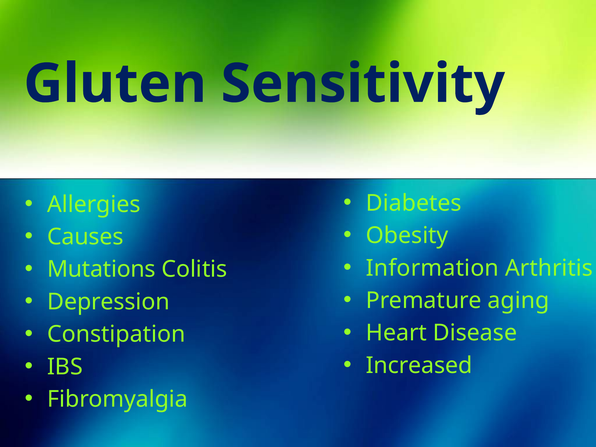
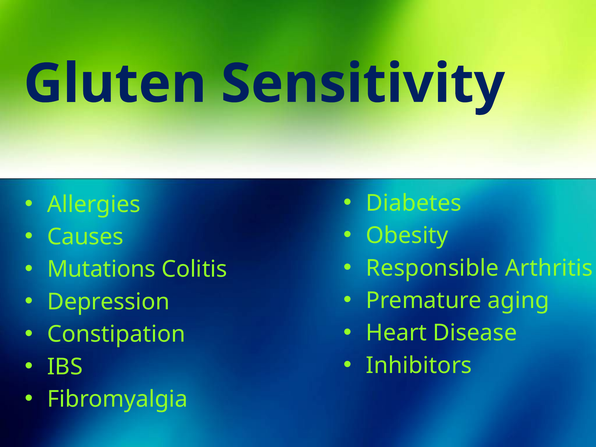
Information: Information -> Responsible (432, 268)
Increased: Increased -> Inhibitors (419, 365)
